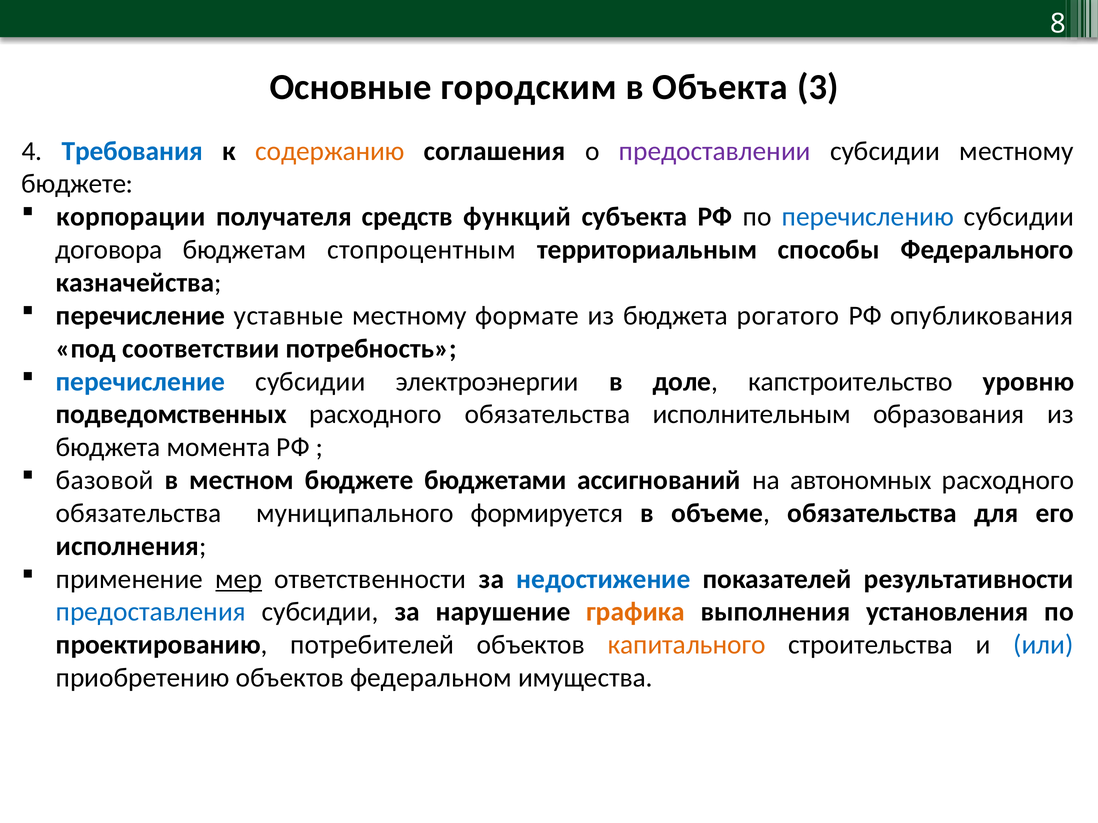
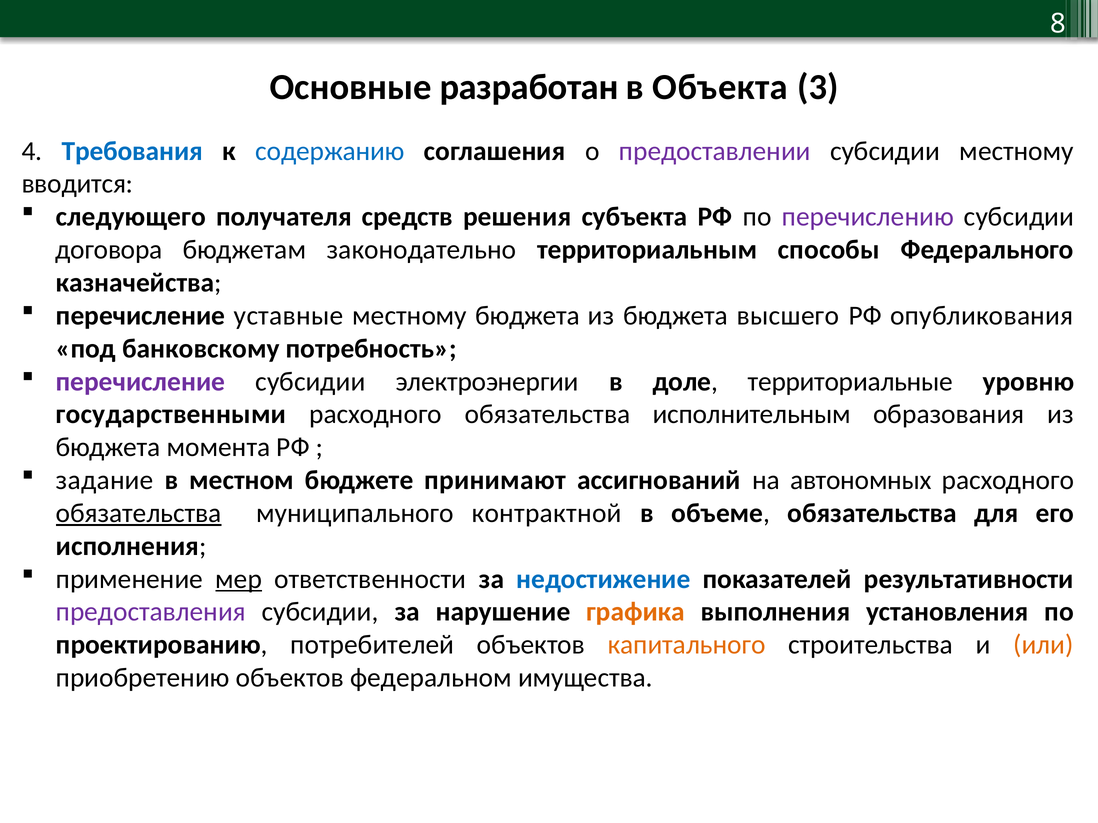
городским: городским -> разработан (529, 87)
содержанию colour: orange -> blue (330, 151)
бюджете: бюджете -> вводится (77, 184)
корпорации: корпорации -> следующего (131, 217)
функций: функций -> решения (517, 217)
перечислению colour: blue -> purple (868, 217)
стопроцентным: стопроцентным -> законодательно (422, 250)
местному формате: формате -> бюджета (528, 316)
рогатого: рогатого -> высшего (788, 316)
соответствии: соответствии -> банковскому (201, 349)
перечисление colour: blue -> purple (140, 382)
капстроительство: капстроительство -> территориальные (850, 382)
подведомственных: подведомственных -> государственными (171, 415)
базовой: базовой -> задание (105, 481)
бюджетами: бюджетами -> принимают (495, 481)
обязательства underline: none -> present (139, 513)
формируется: формируется -> контрактной (547, 513)
предоставления colour: blue -> purple (151, 612)
или colour: blue -> orange (1043, 645)
